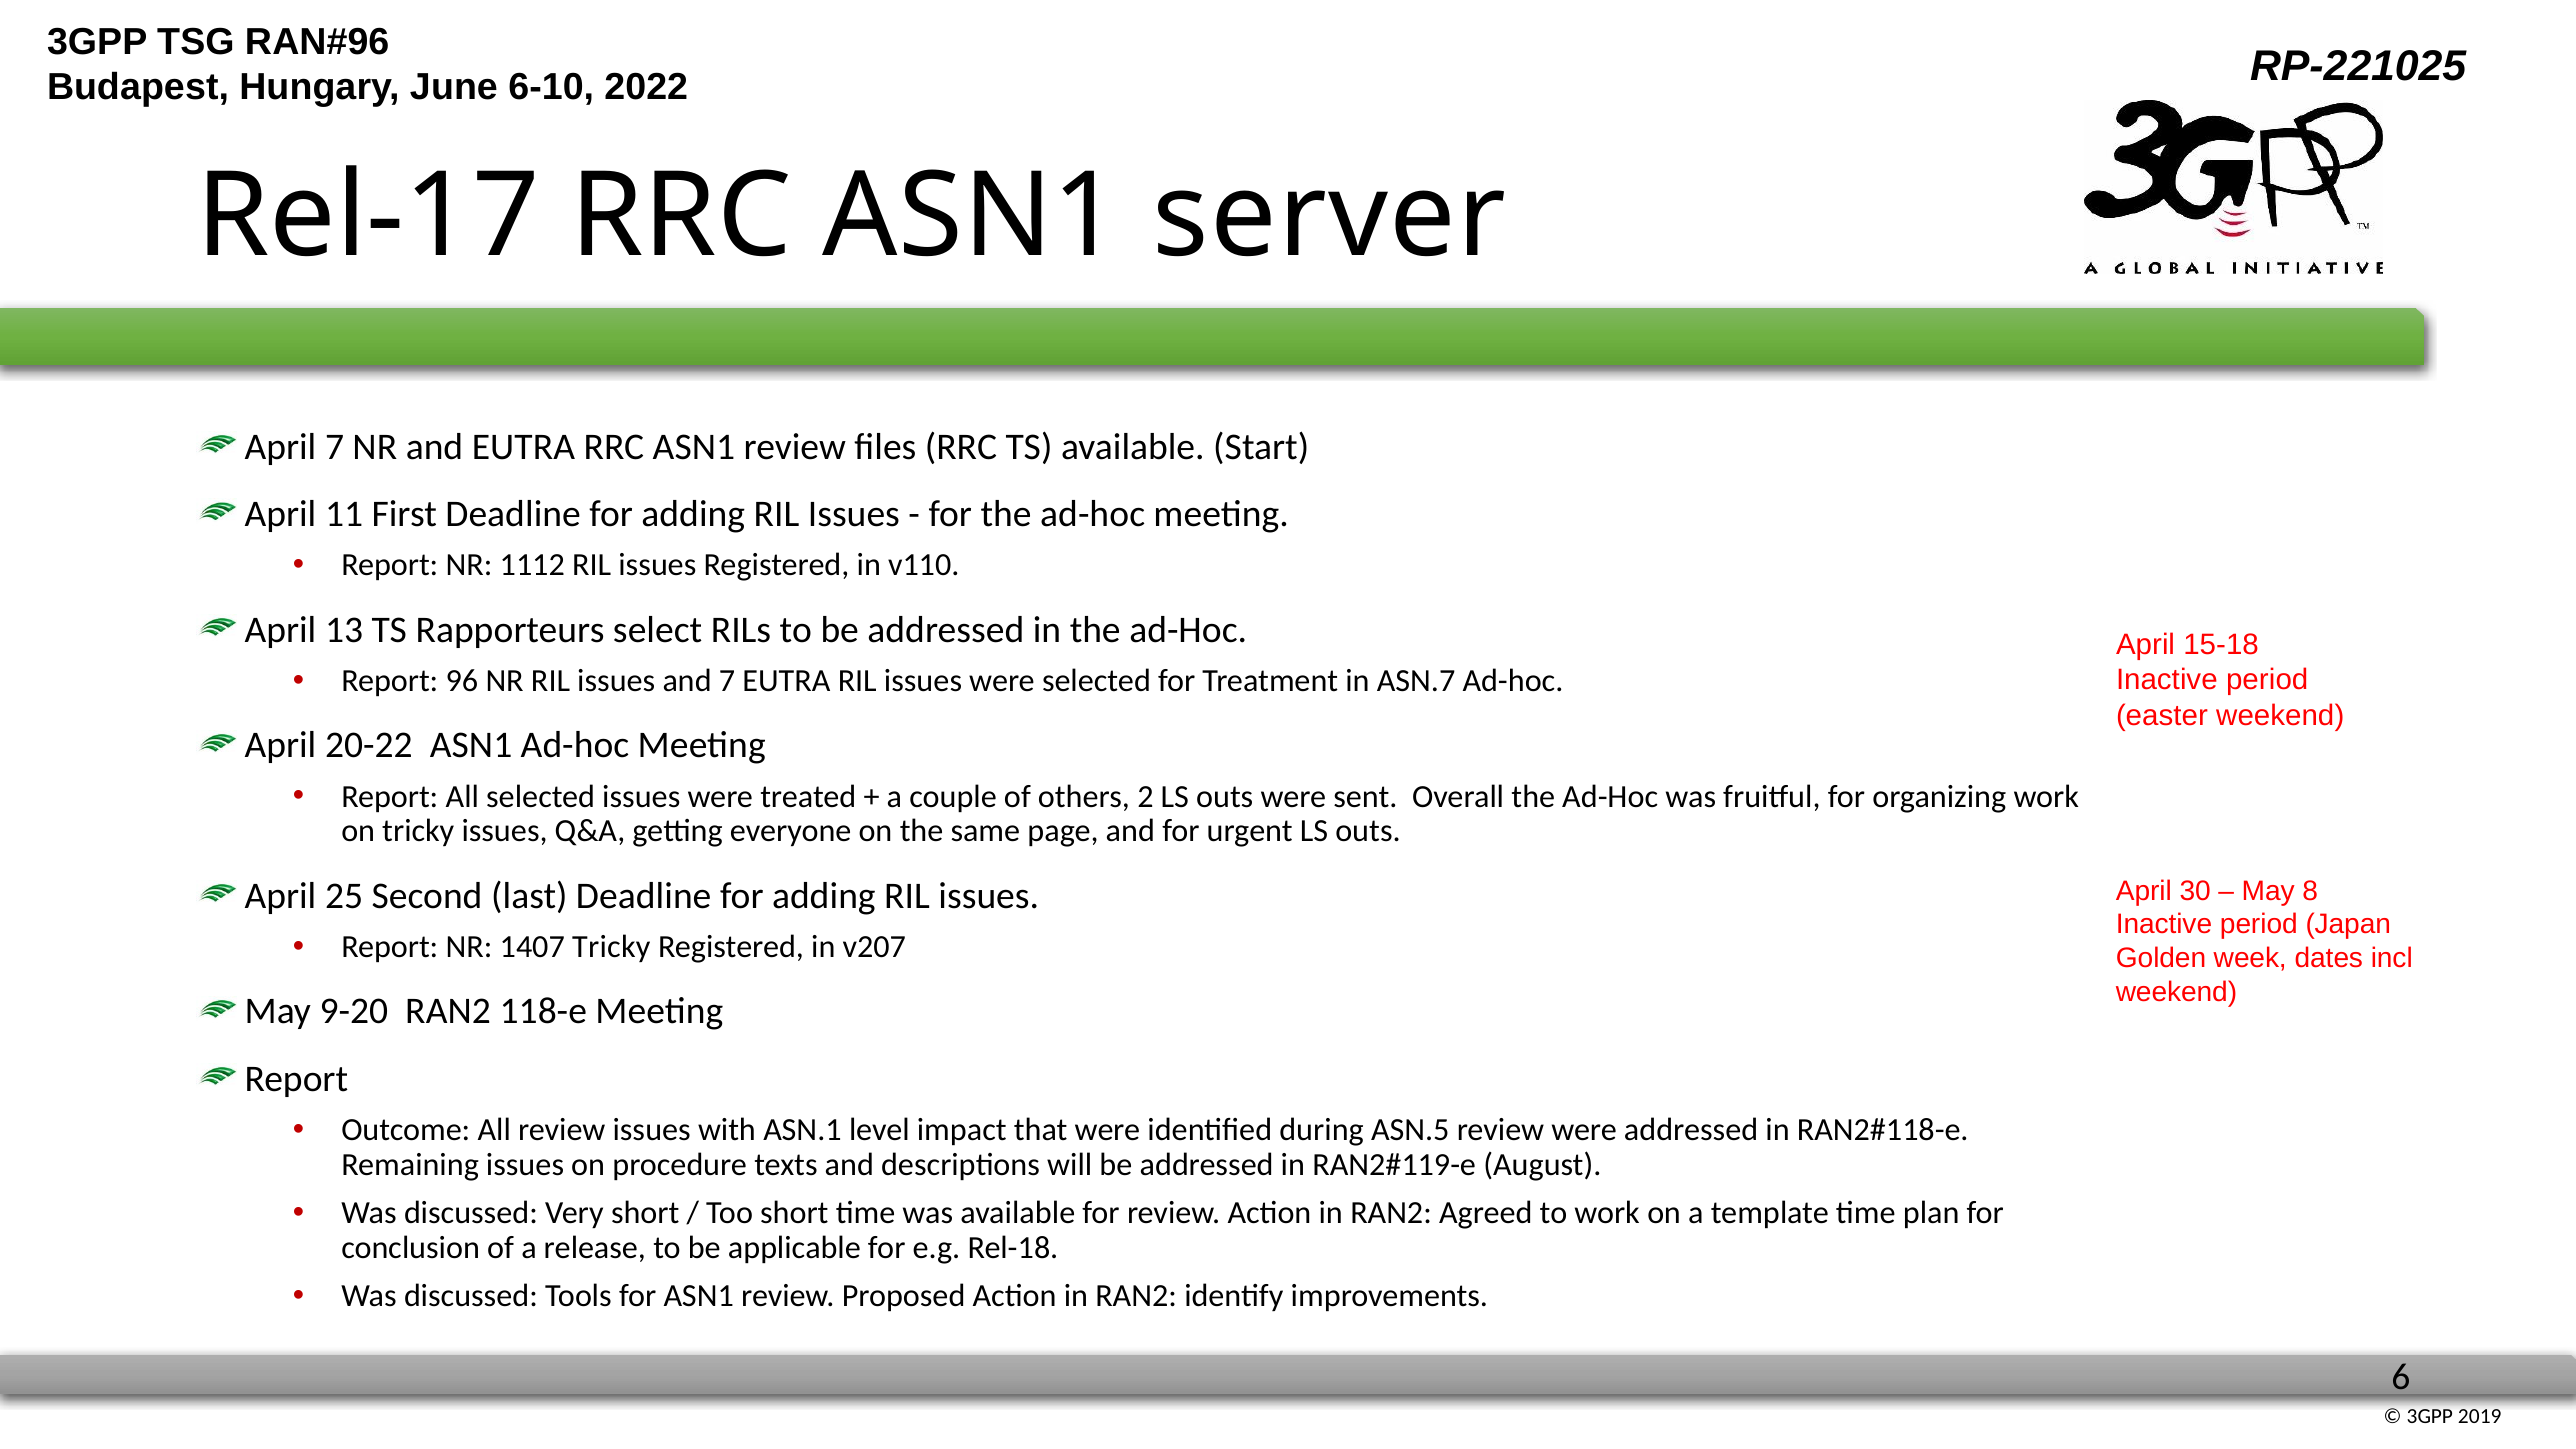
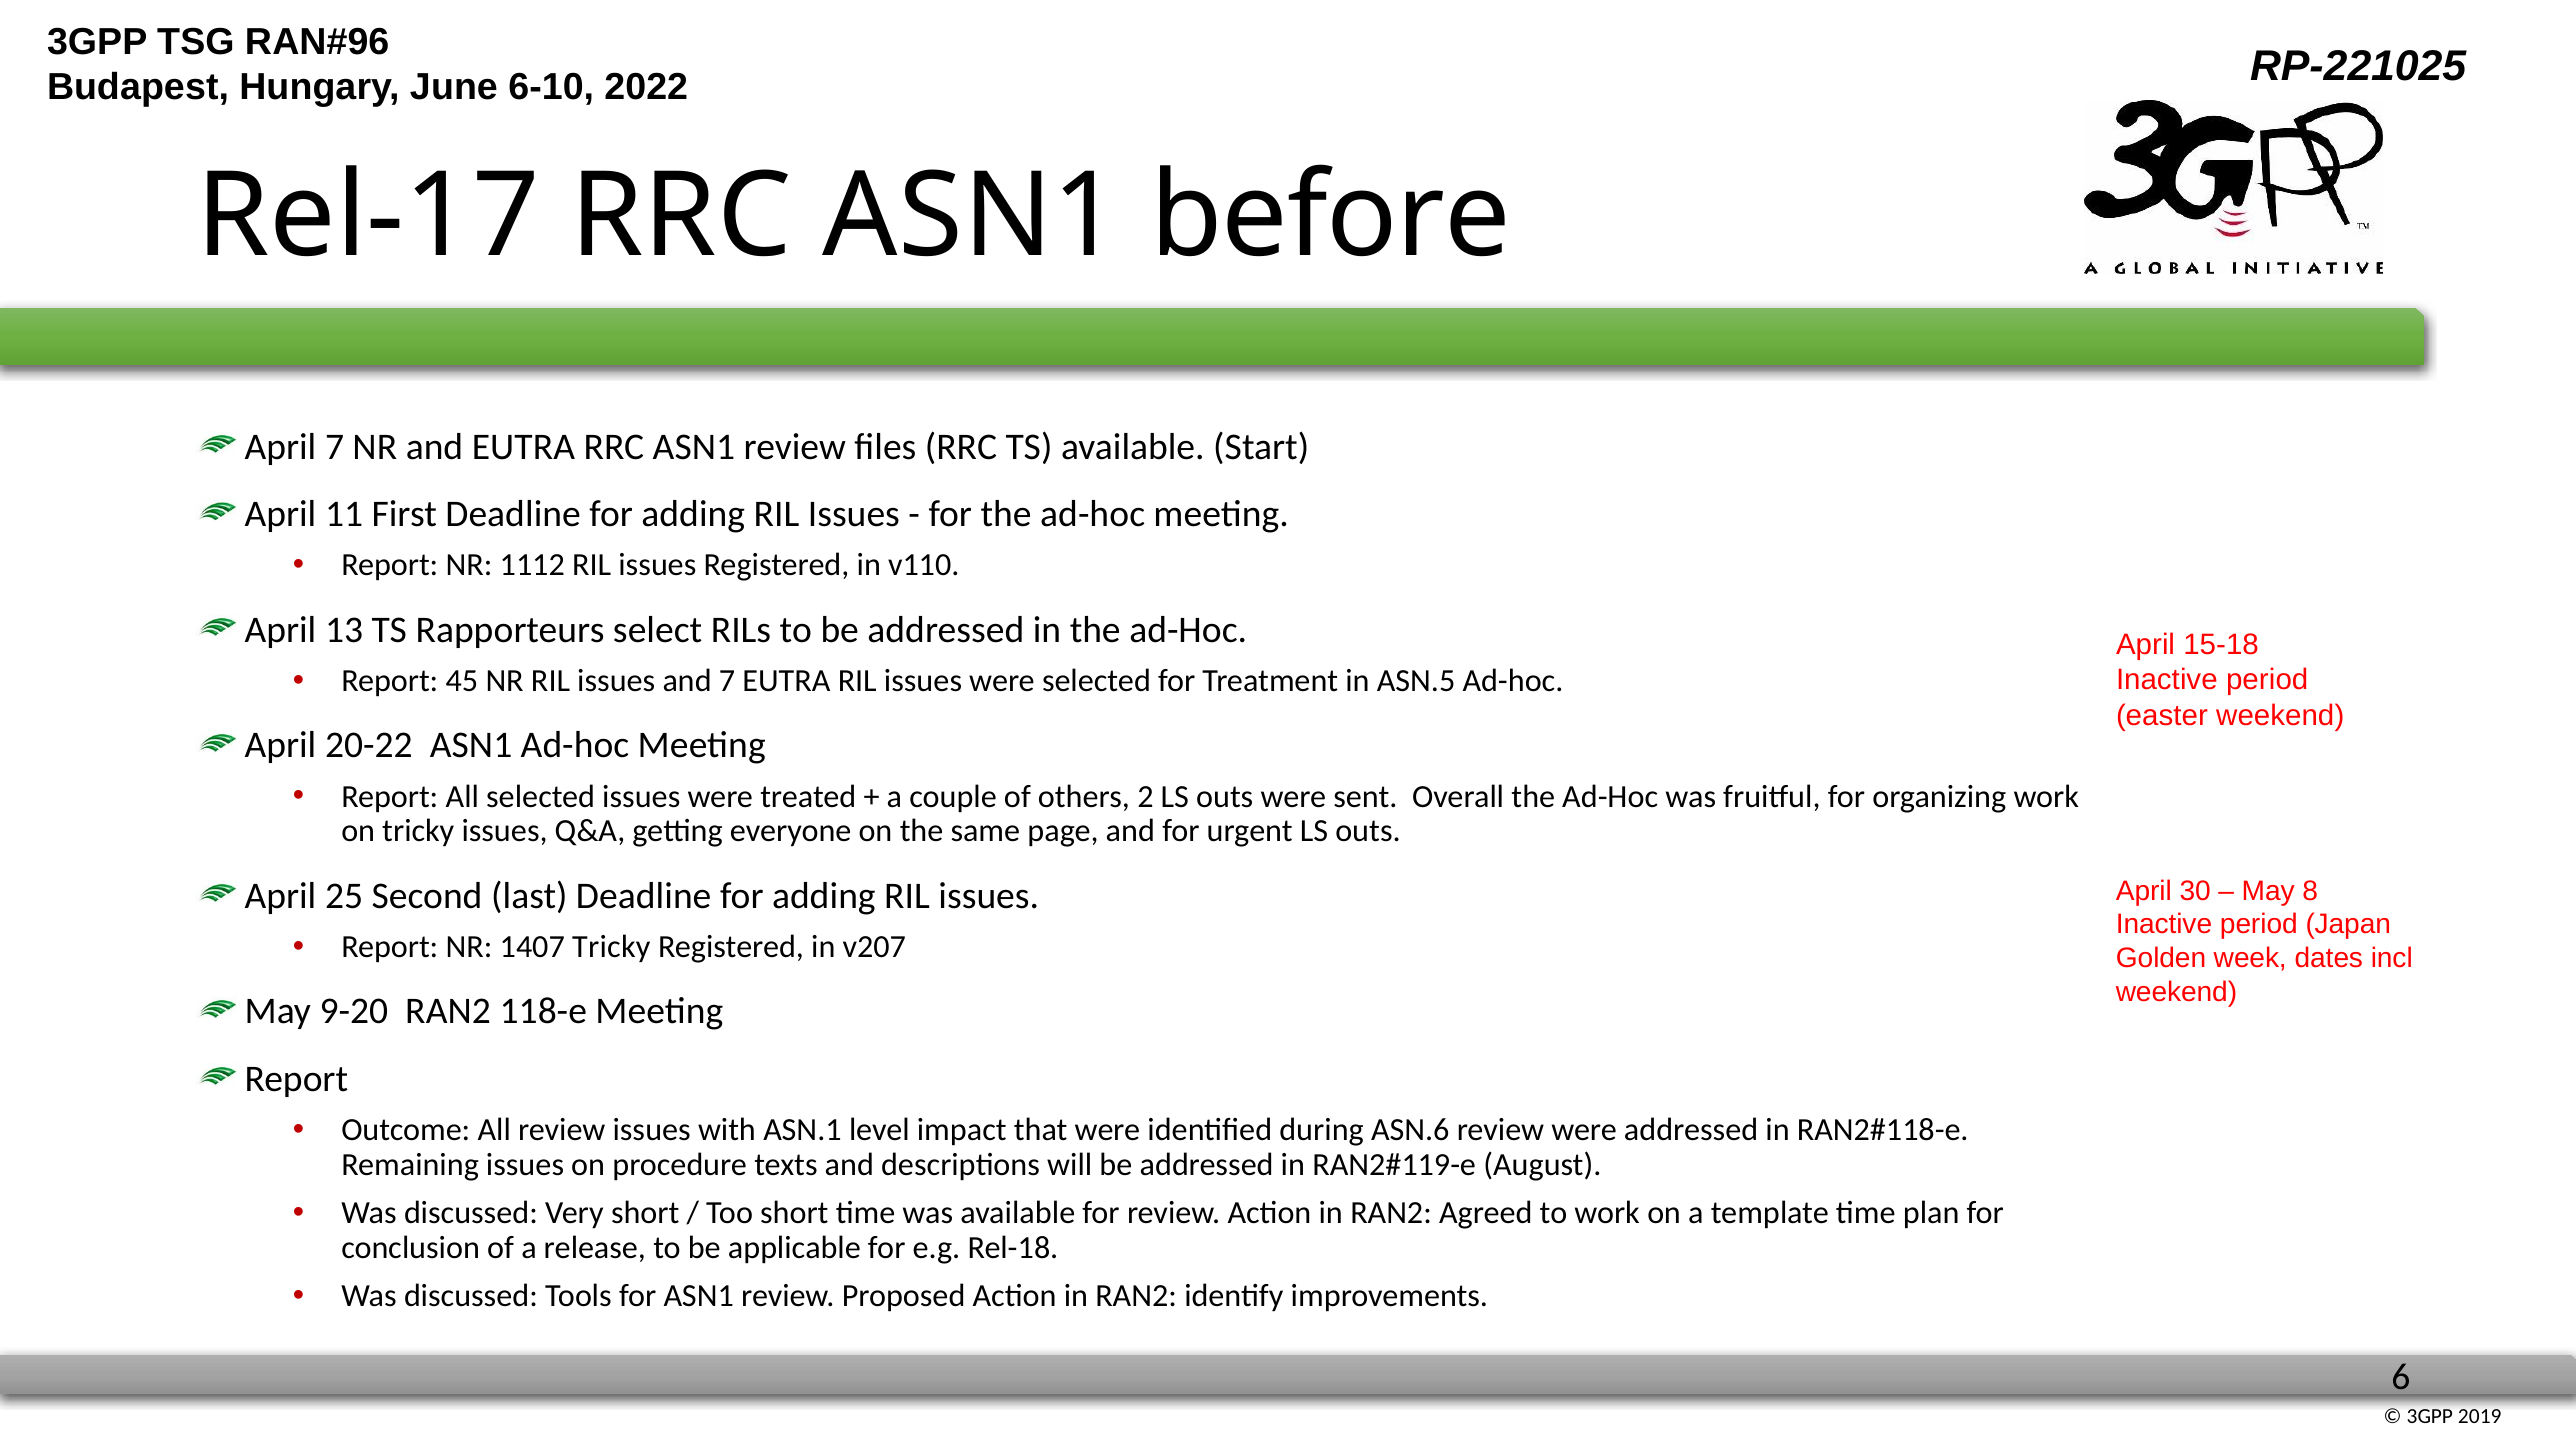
server: server -> before (1331, 216)
96: 96 -> 45 (462, 681)
ASN.7: ASN.7 -> ASN.5 (1416, 681)
ASN.5: ASN.5 -> ASN.6 (1410, 1130)
